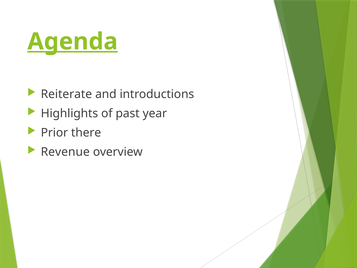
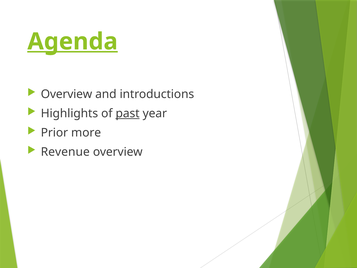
Reiterate: Reiterate -> Overview (66, 94)
past underline: none -> present (128, 113)
there: there -> more (86, 133)
